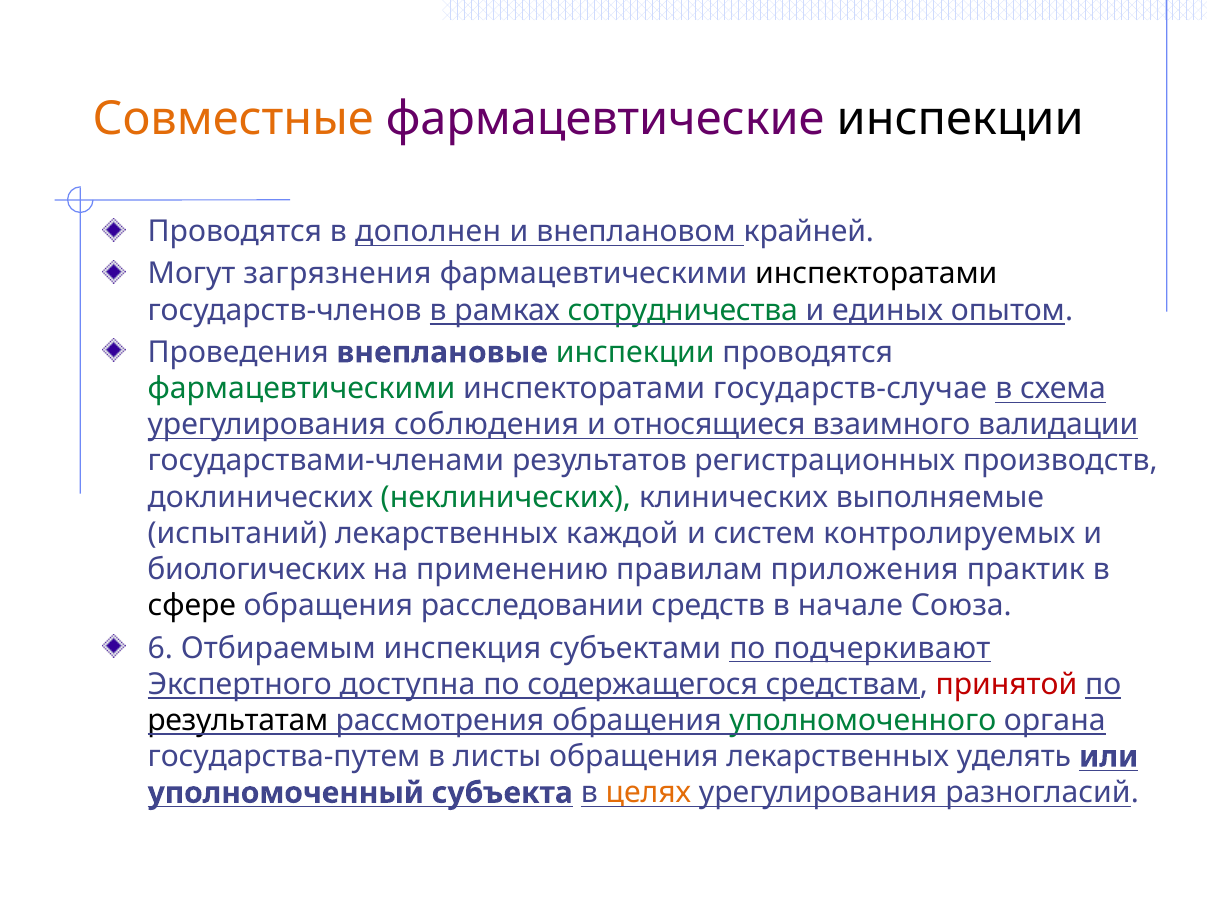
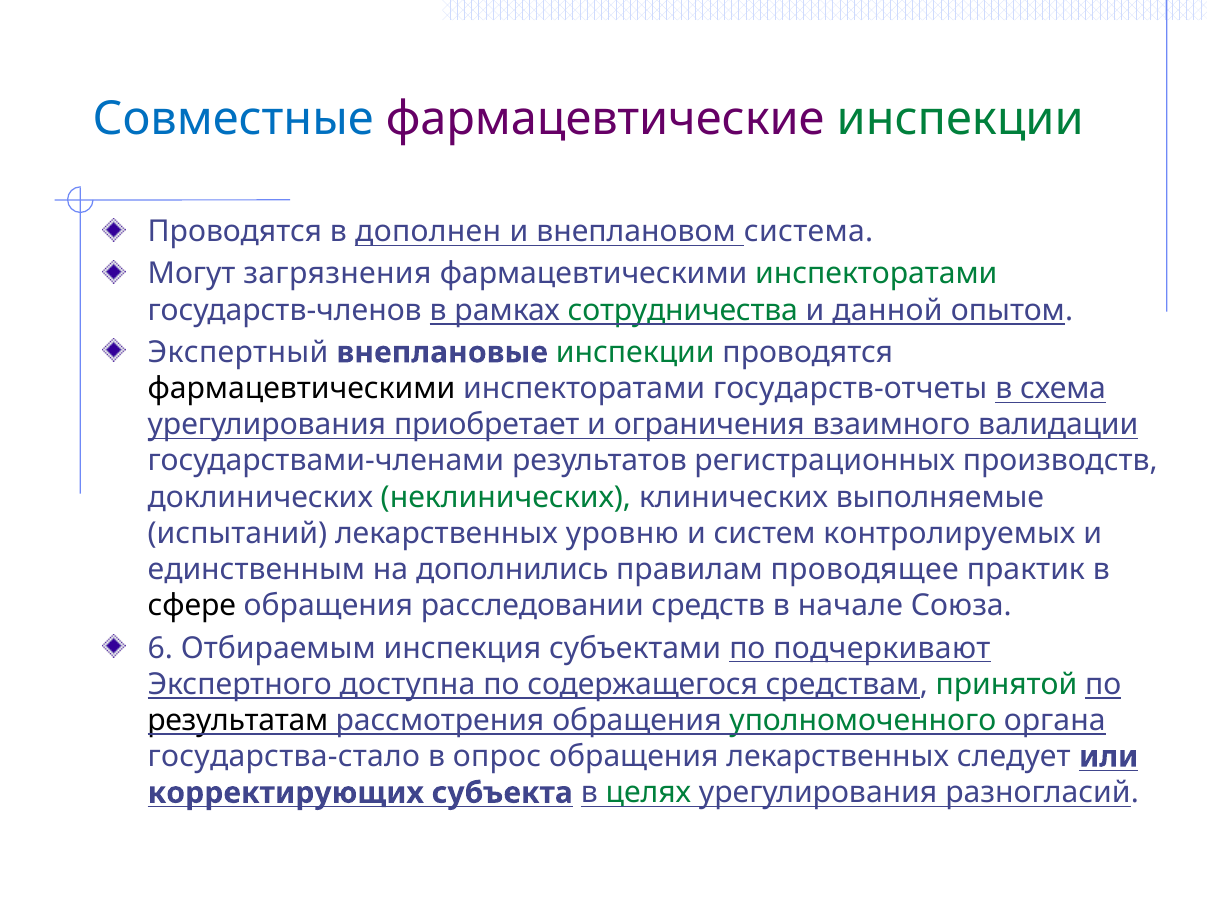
Совместные colour: orange -> blue (233, 119)
инспекции colour: black -> green (960, 119)
крайней: крайней -> система (809, 232)
инспекторатами colour: black -> green (876, 274)
единых: единых -> данной (887, 310)
Проведения: Проведения -> Экспертный (238, 353)
фармацевтическими colour: green -> black (302, 389)
государств-случае: государств-случае -> государств-отчеты (850, 389)
соблюдения: соблюдения -> приобретает (487, 425)
относящиеся: относящиеся -> ограничения (709, 425)
каждой: каждой -> уровню (622, 534)
биологических: биологических -> единственным (256, 570)
применению: применению -> дополнились (512, 570)
приложения: приложения -> проводящее (865, 570)
принятой colour: red -> green (1007, 684)
государства-путем: государства-путем -> государства-стало (284, 757)
листы: листы -> опрос (497, 757)
уделять: уделять -> следует (1014, 757)
уполномоченный: уполномоченный -> корректирующих (286, 793)
целях colour: orange -> green (648, 793)
